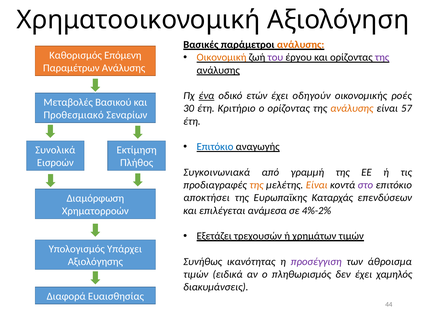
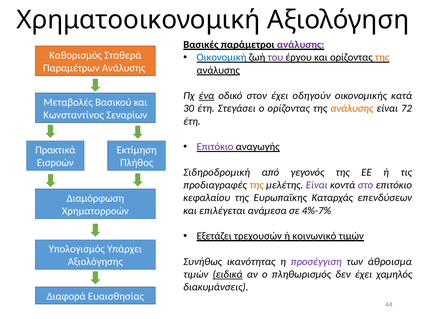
ανάλυσης colour: orange -> purple (301, 45)
Επόμενη: Επόμενη -> Σταθερά (123, 55)
Οικονομική colour: orange -> blue (222, 58)
της colour: purple -> orange (382, 58)
ετών: ετών -> στον (257, 96)
ροές: ροές -> κατά (402, 96)
Κριτήριο: Κριτήριο -> Στεγάσει (237, 109)
57: 57 -> 72 (407, 109)
Προθεσμιακό: Προθεσμιακό -> Κωνσταντίνος (74, 115)
Επιτόκιο colour: blue -> purple (215, 147)
Συνολικά: Συνολικά -> Πρακτικά (55, 150)
Συγκοινωνιακά: Συγκοινωνιακά -> Σιδηροδρομική (217, 173)
γραμμή: γραμμή -> γεγονός (307, 173)
Είναι colour: orange -> purple (317, 185)
αποκτήσει: αποκτήσει -> κεφαλαίου (207, 198)
4%-2%: 4%-2% -> 4%-7% (317, 211)
χρημάτων: χρημάτων -> κοινωνικό (314, 236)
ειδικά underline: none -> present (228, 275)
